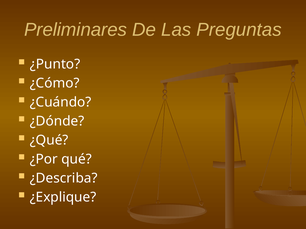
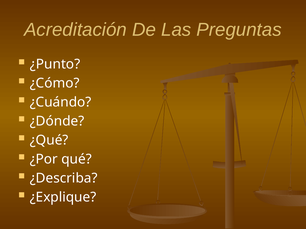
Preliminares: Preliminares -> Acreditación (75, 30)
